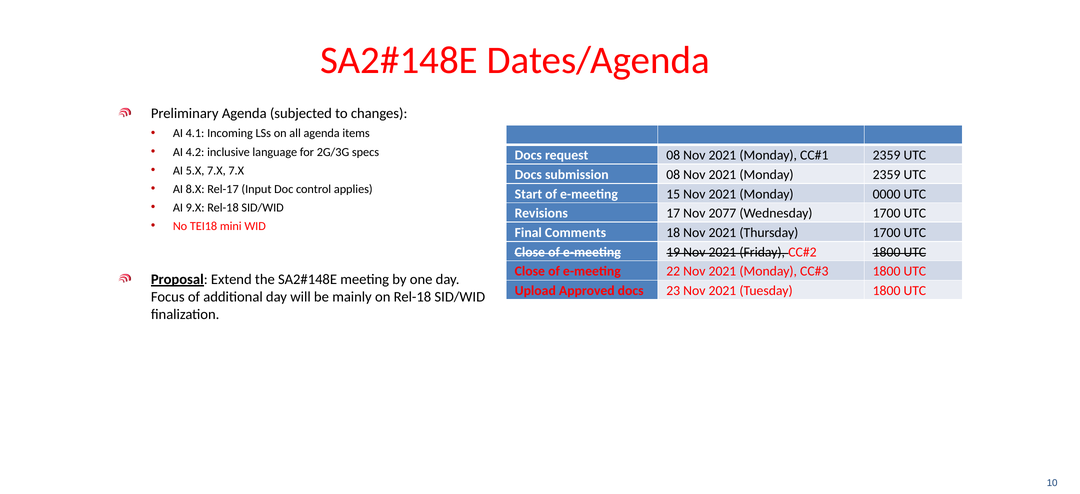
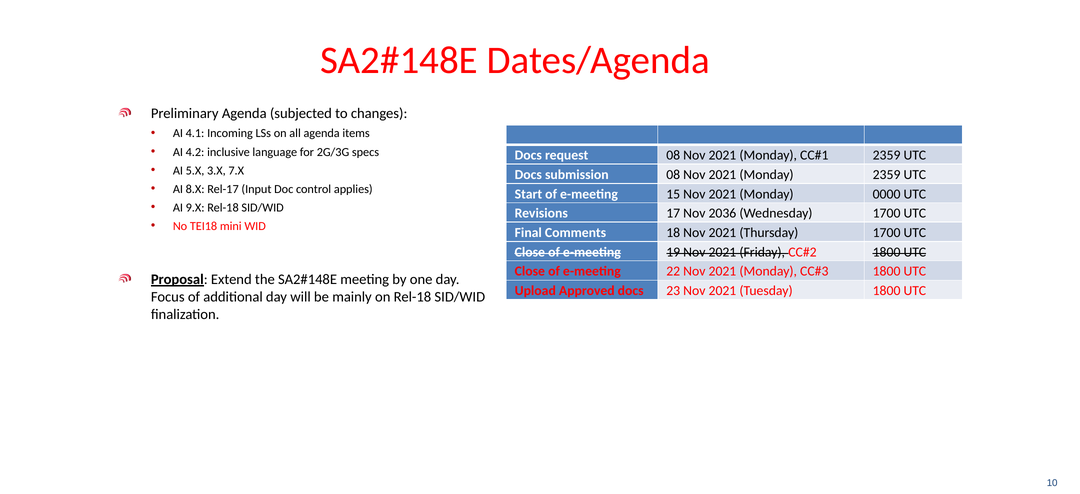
5.X 7.X: 7.X -> 3.X (216, 170)
2077: 2077 -> 2036 (722, 213)
